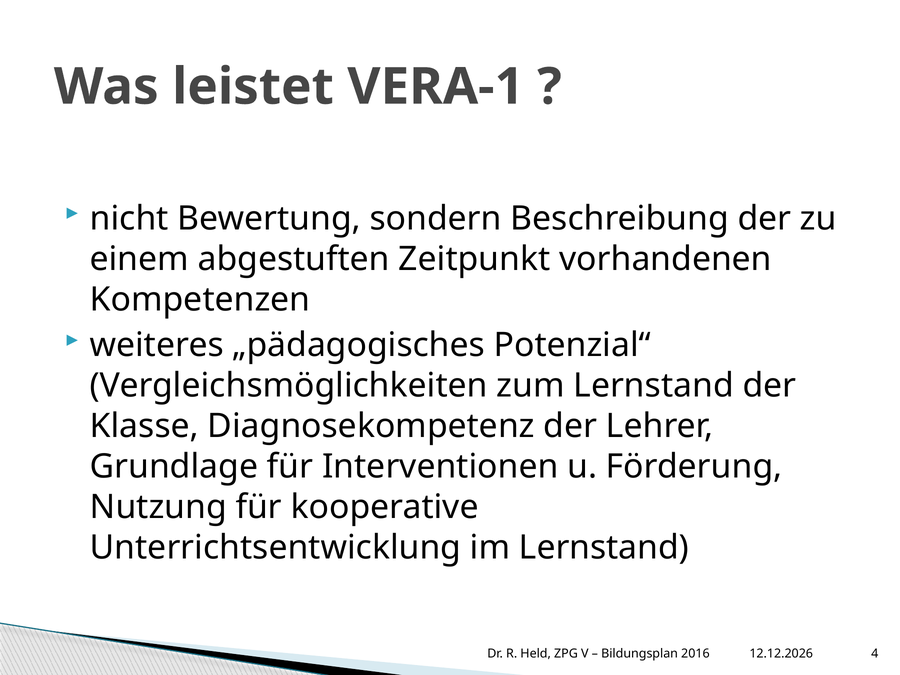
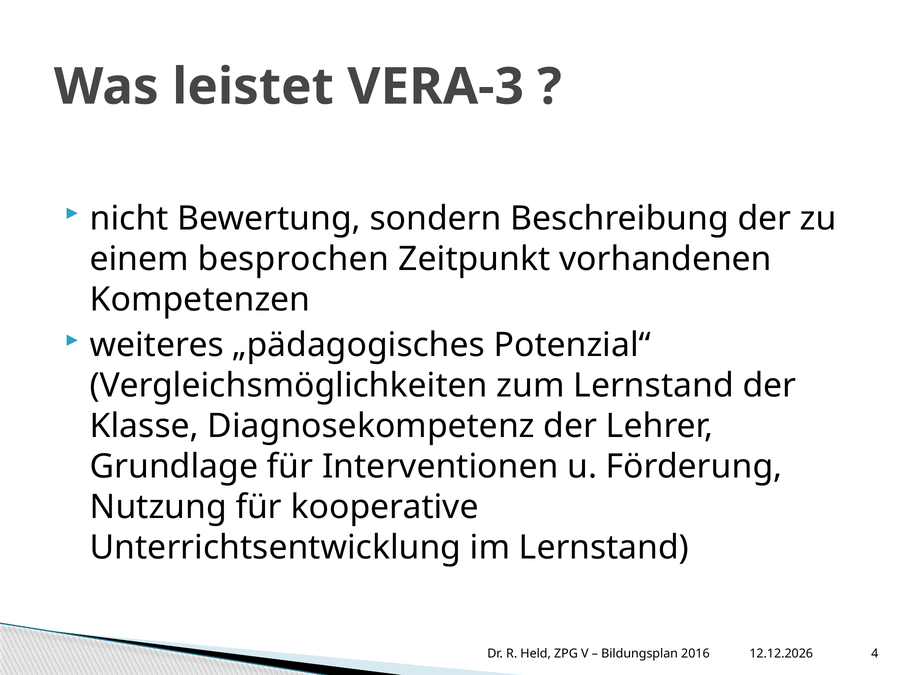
VERA-1: VERA-1 -> VERA-3 (436, 87)
abgestuften: abgestuften -> besprochen (294, 259)
